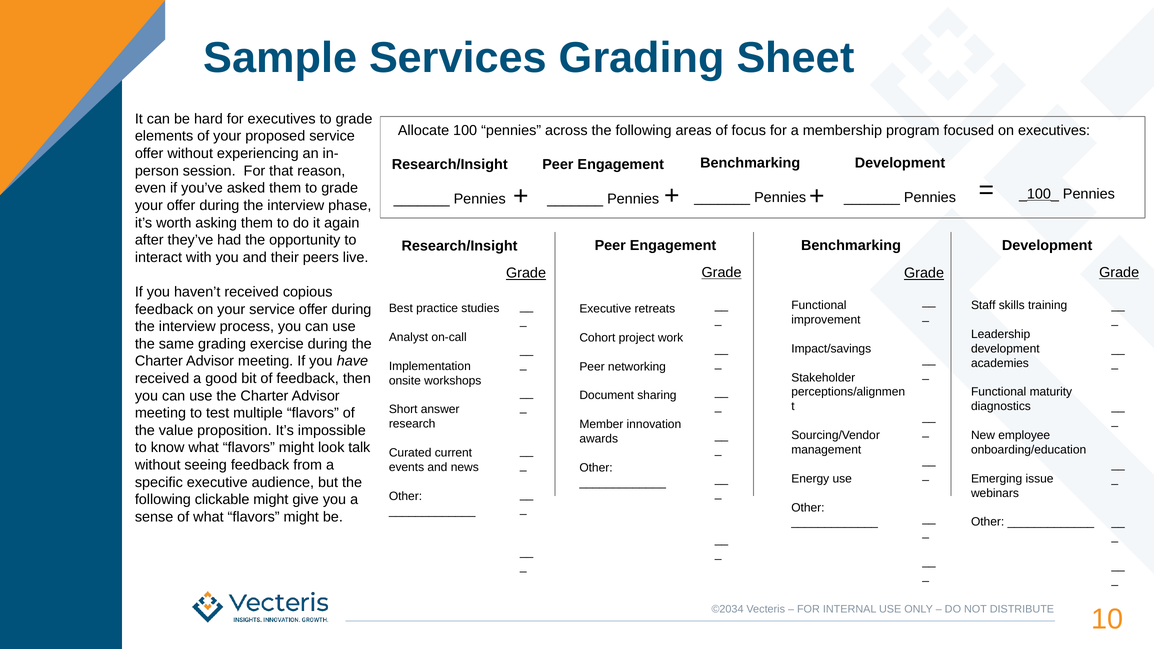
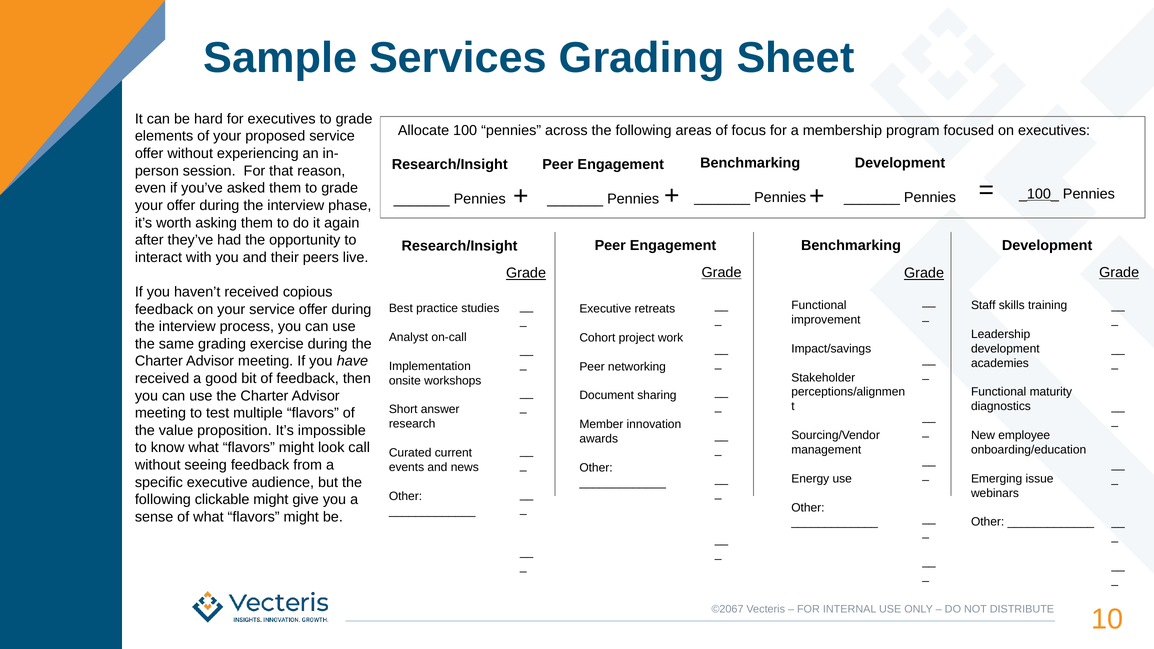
talk: talk -> call (359, 448)
©2034: ©2034 -> ©2067 (728, 609)
